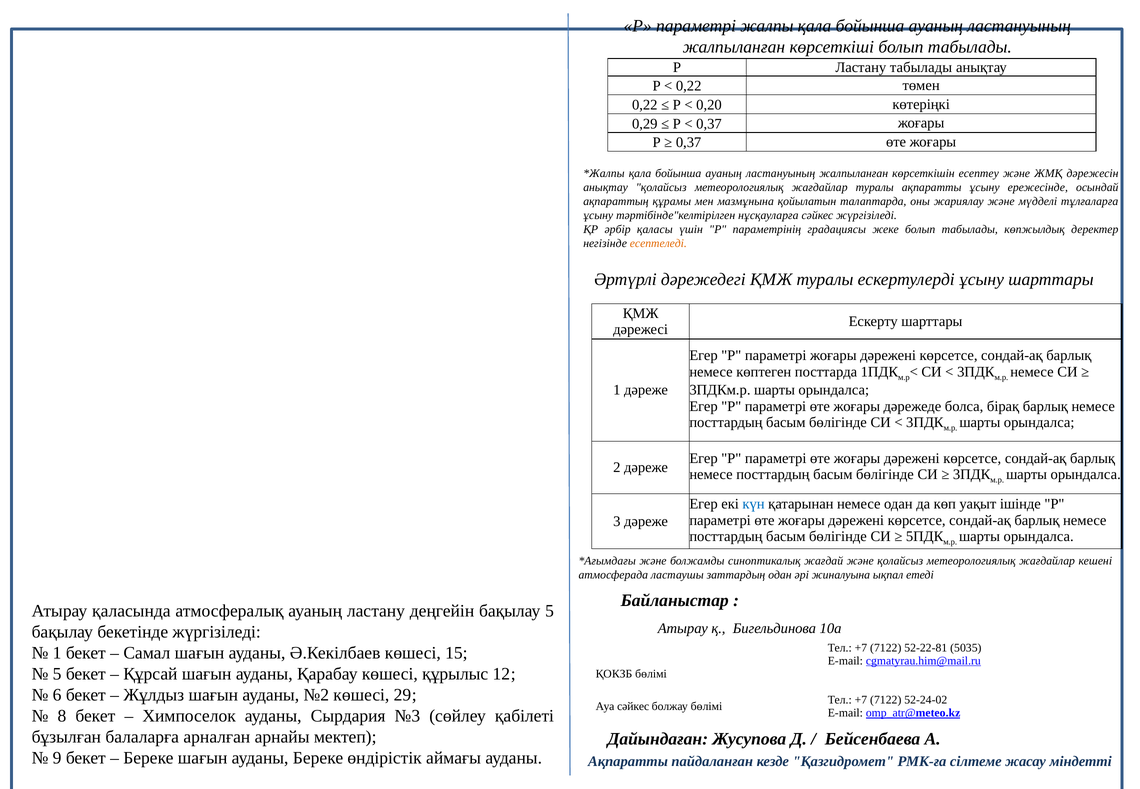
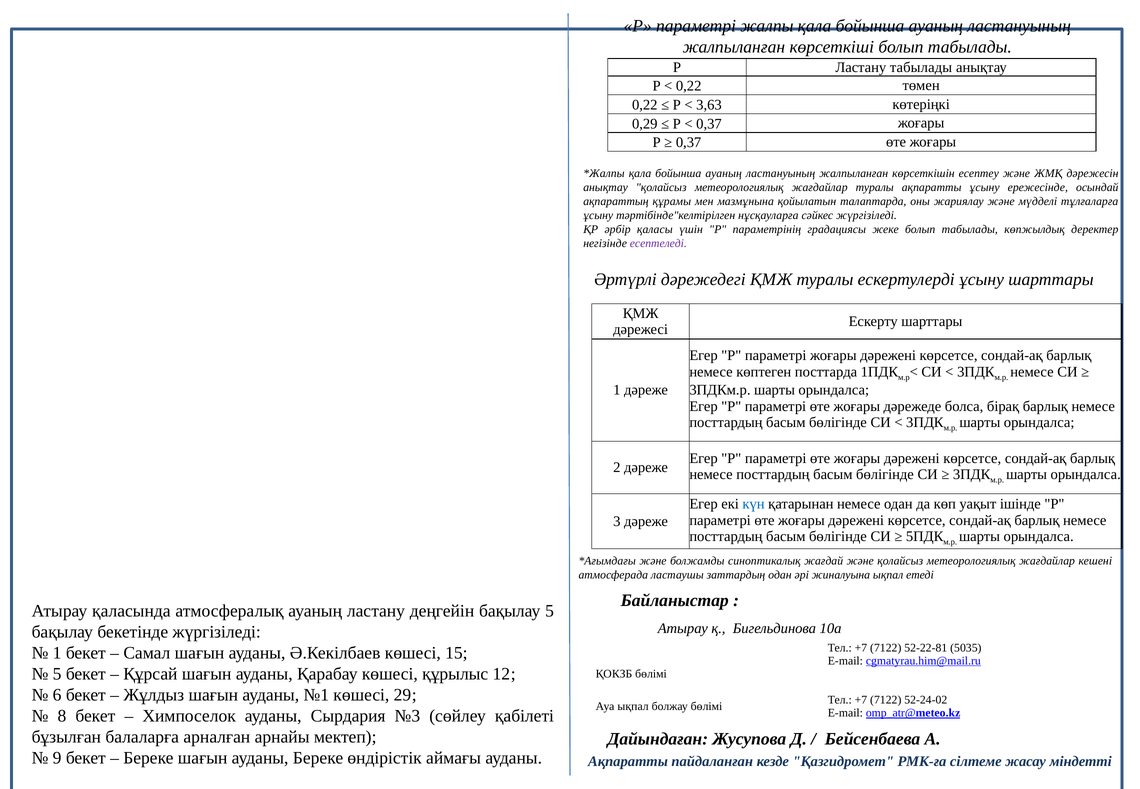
0,20: 0,20 -> 3,63 (709, 105)
есептеледі colour: orange -> purple (658, 244)
№2: №2 -> №1 (316, 695)
Ауа сәйкес: сәйкес -> ықпал (633, 707)
